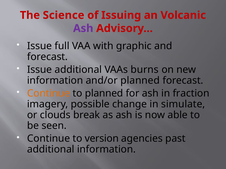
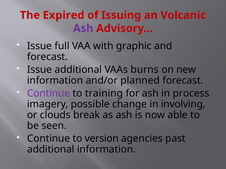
Science: Science -> Expired (64, 15)
Continue colour: orange -> purple (49, 93)
to planned: planned -> training (104, 93)
fraction: fraction -> process (191, 93)
simulate: simulate -> involving (183, 104)
